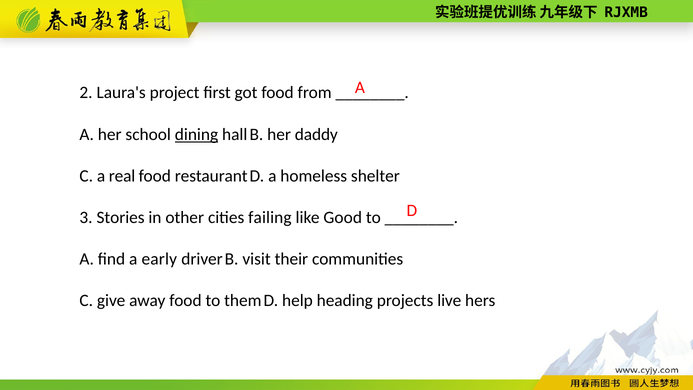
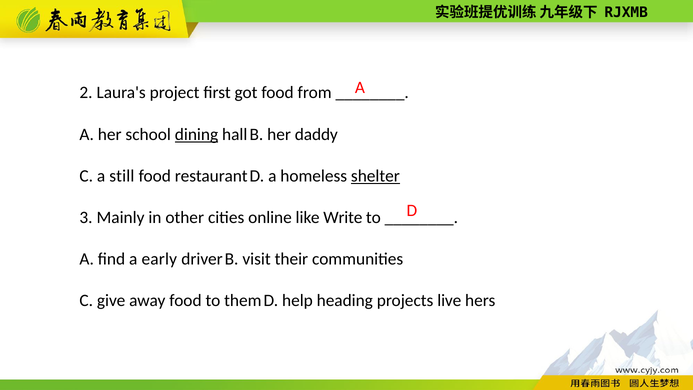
real: real -> still (122, 176)
shelter underline: none -> present (375, 176)
Stories: Stories -> Mainly (121, 217)
failing: failing -> online (270, 217)
Good: Good -> Write (343, 217)
